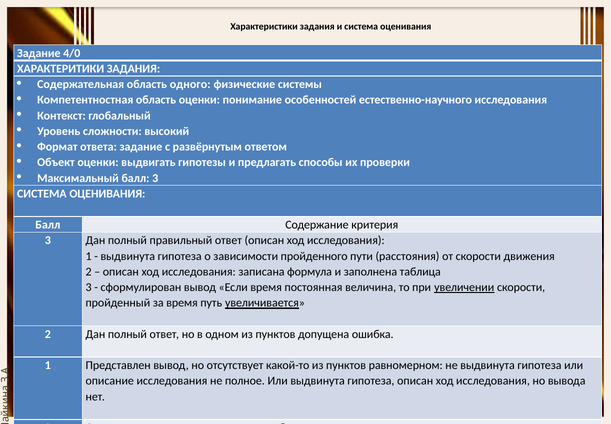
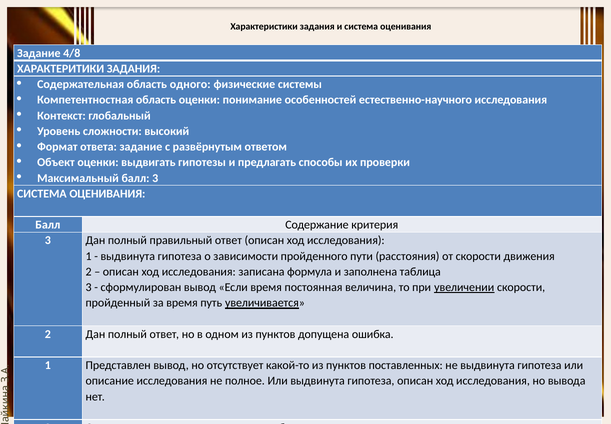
4/0: 4/0 -> 4/8 (72, 53)
равномерном: равномерном -> поставленных (406, 366)
